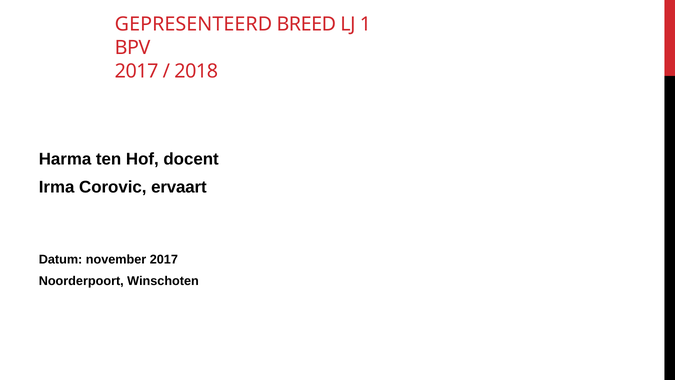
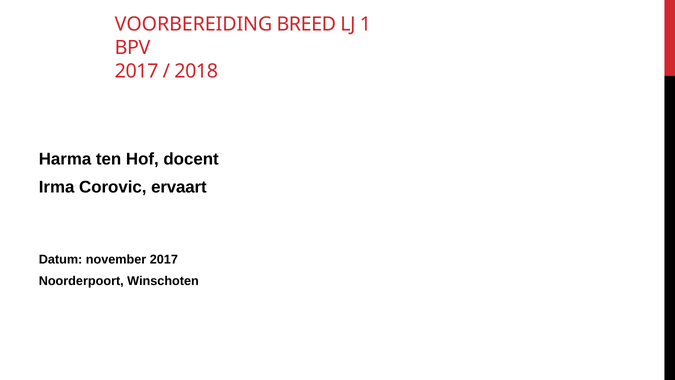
GEPRESENTEERD: GEPRESENTEERD -> VOORBEREIDING (194, 24)
